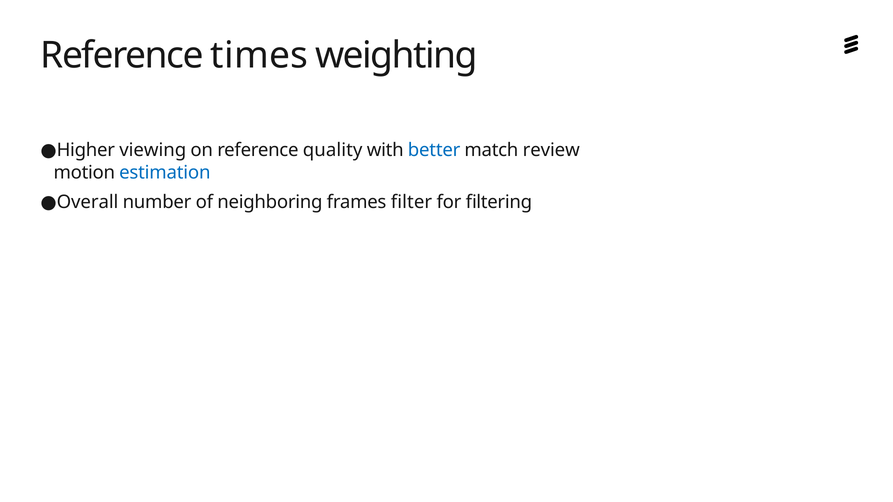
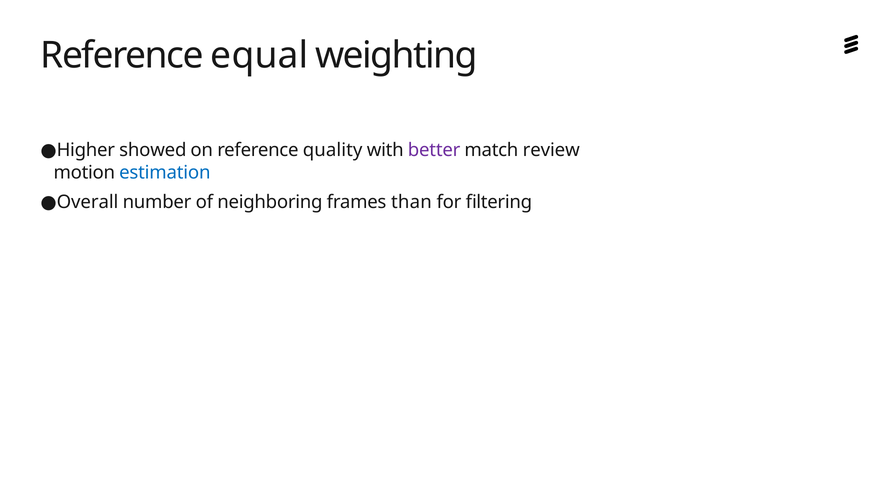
times: times -> equal (259, 56)
viewing: viewing -> showed (153, 150)
better colour: blue -> purple (434, 150)
filter: filter -> than (411, 202)
